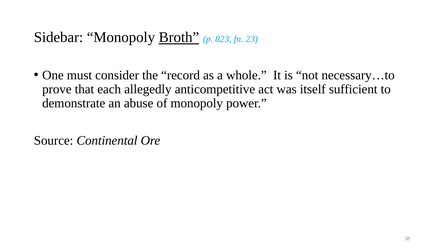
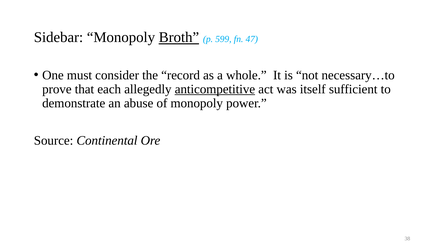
823: 823 -> 599 (223, 39)
23: 23 -> 47 (252, 39)
anticompetitive underline: none -> present (215, 89)
